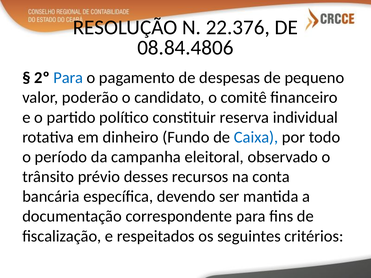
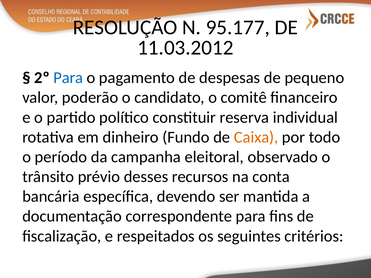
22.376: 22.376 -> 95.177 (238, 27)
08.84.4806: 08.84.4806 -> 11.03.2012 (185, 48)
Caixa colour: blue -> orange (256, 137)
